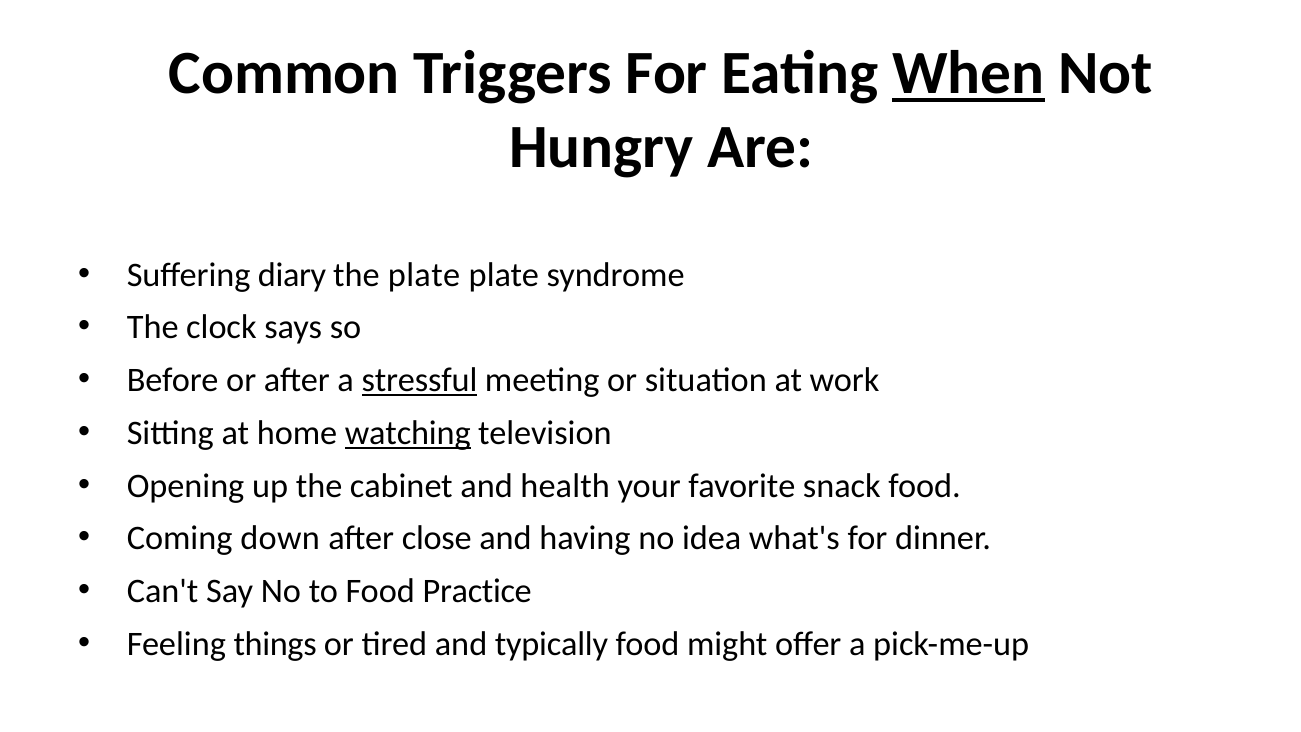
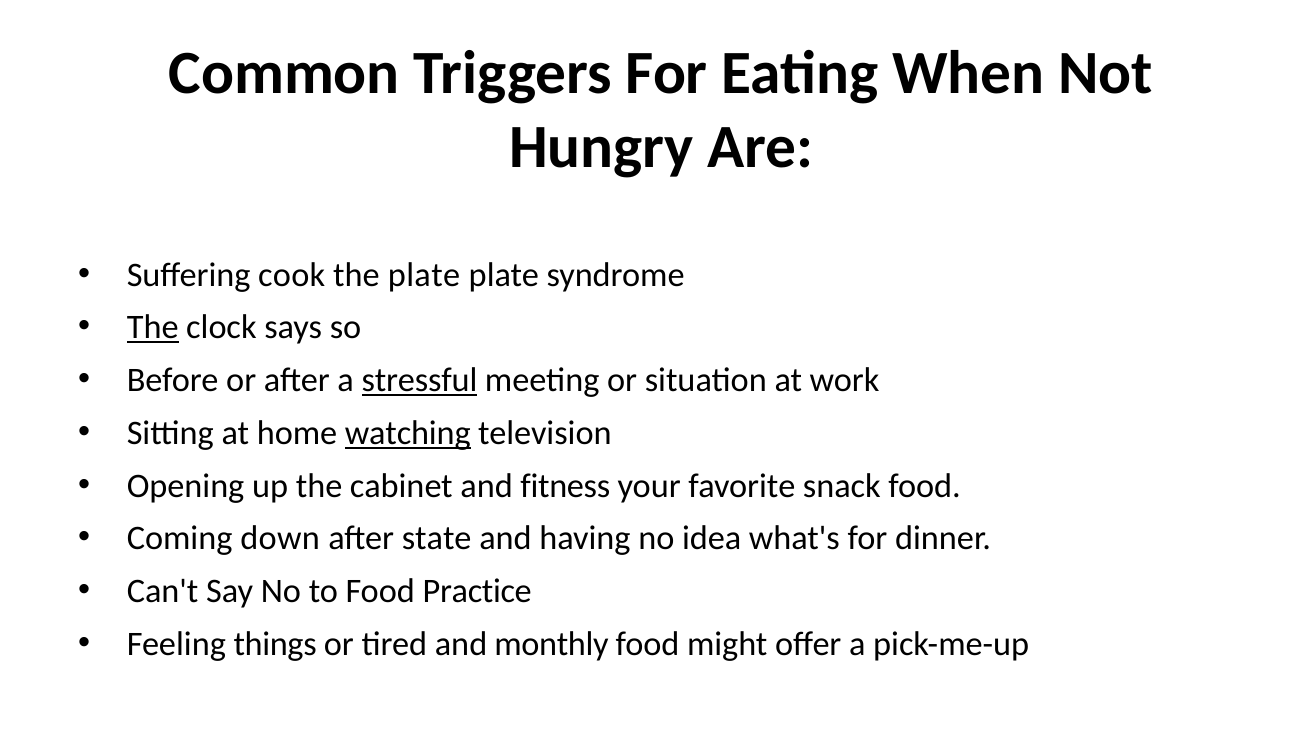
When underline: present -> none (968, 73)
diary: diary -> cook (292, 275)
The underline: none -> present (153, 327)
health: health -> fitness (565, 486)
close: close -> state (437, 538)
typically: typically -> monthly (552, 644)
